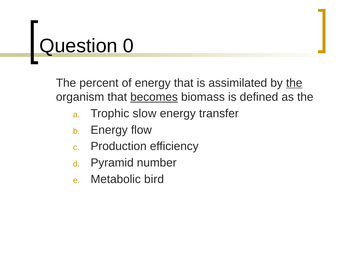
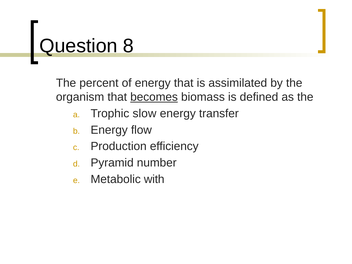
0: 0 -> 8 (128, 46)
the underline: present -> none (294, 83)
bird: bird -> with (154, 179)
